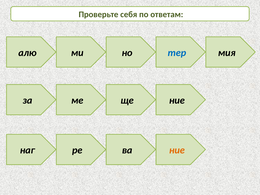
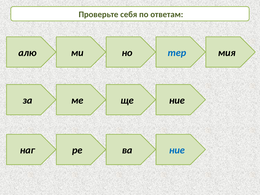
ние colour: orange -> blue (177, 150)
